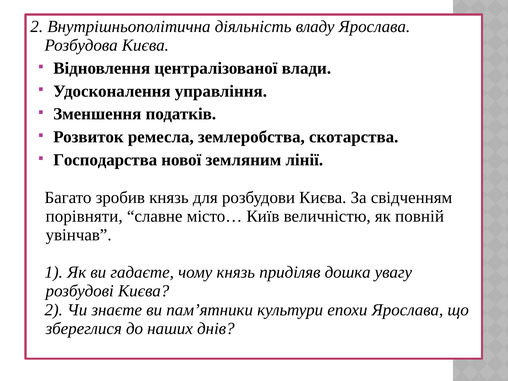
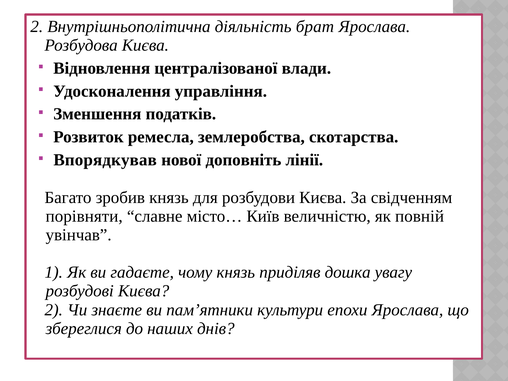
владу: владу -> брат (315, 26)
Господарства: Господарства -> Впорядкував (105, 160)
земляним: земляним -> доповніть (243, 160)
